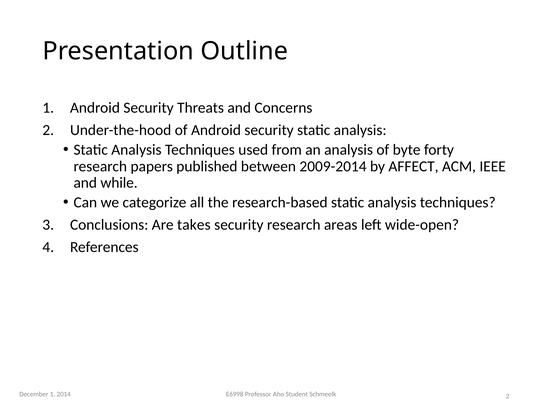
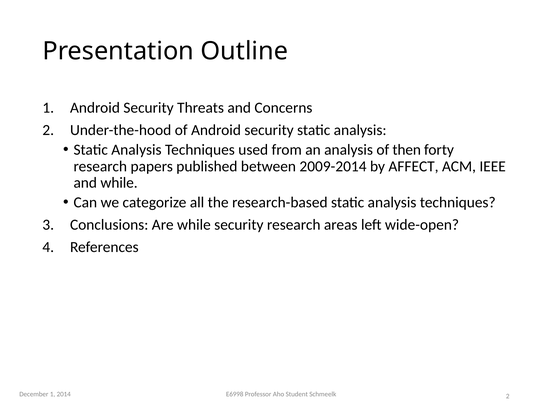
byte: byte -> then (407, 150)
Are takes: takes -> while (194, 225)
